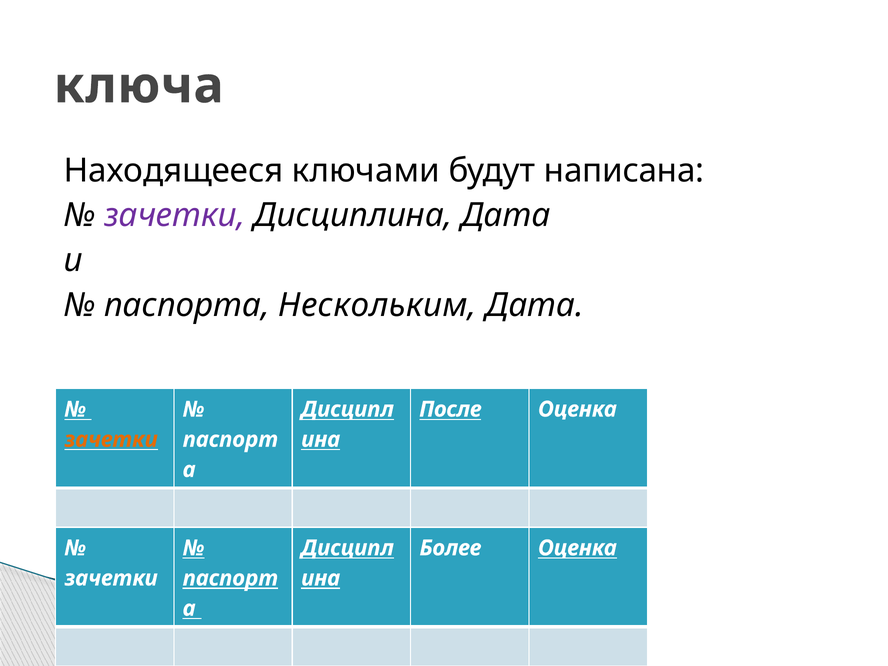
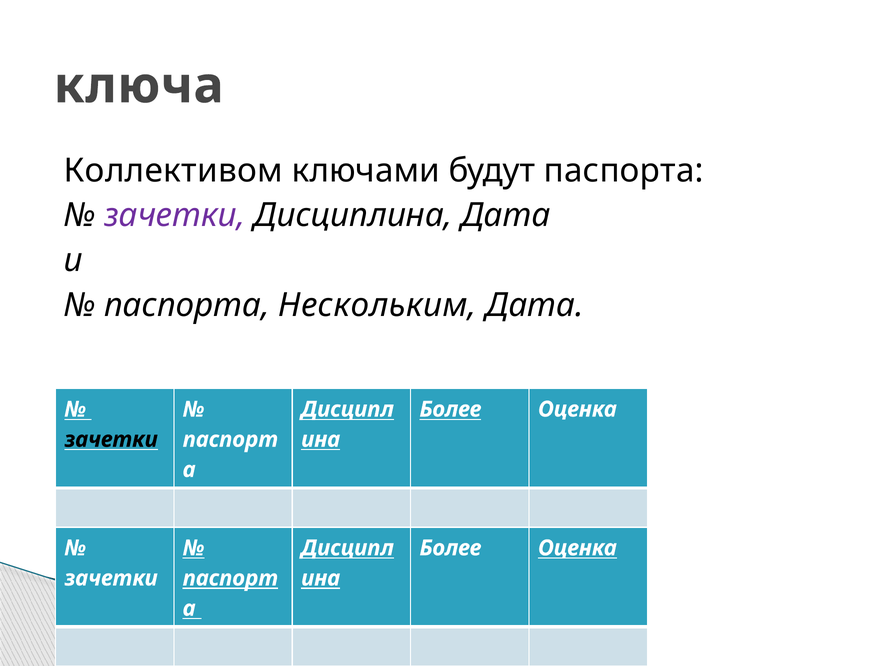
Находящееся: Находящееся -> Коллективом (173, 171)
будут написана: написана -> паспорта (624, 171)
После: После -> Более (450, 409)
зачетки colour: orange -> black (111, 440)
